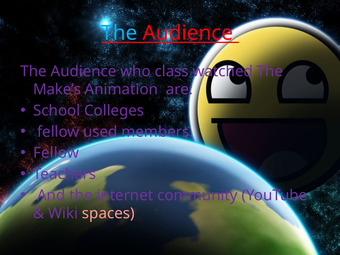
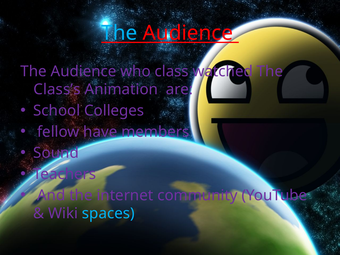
Make’s: Make’s -> Class’s (57, 89)
used: used -> have (100, 132)
Fellow: Fellow -> Sound (56, 153)
spaces colour: pink -> light blue (108, 213)
